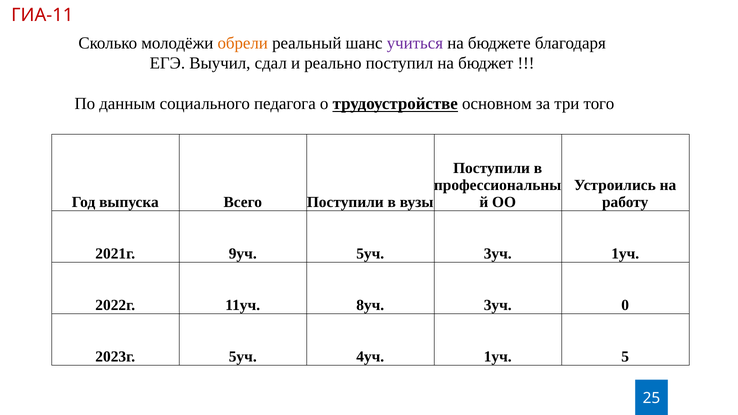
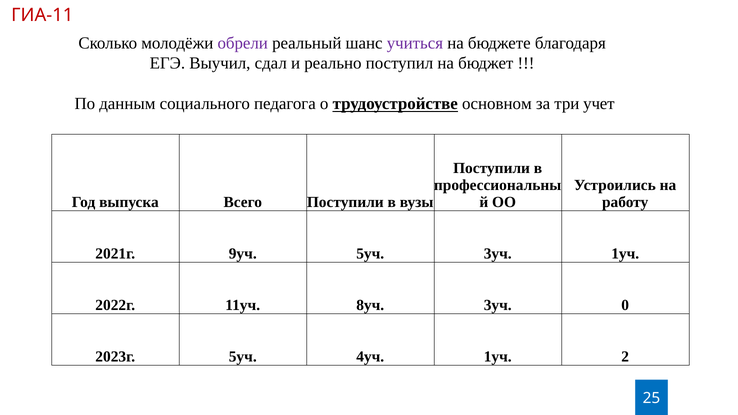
обрели colour: orange -> purple (243, 43)
того: того -> учет (599, 104)
5: 5 -> 2 (625, 357)
